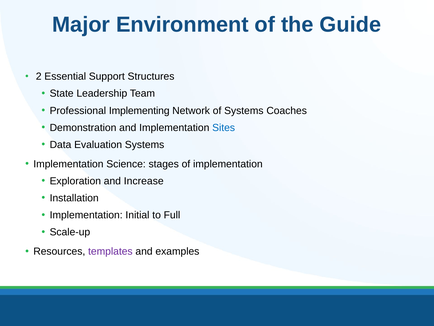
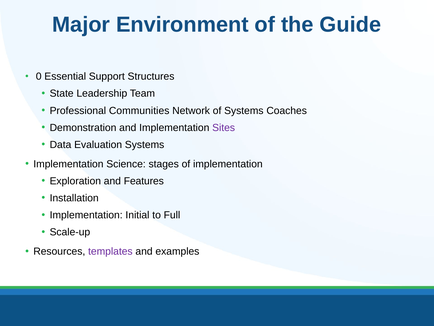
2: 2 -> 0 (39, 76)
Implementing: Implementing -> Communities (139, 110)
Sites colour: blue -> purple (224, 128)
Increase: Increase -> Features (144, 181)
